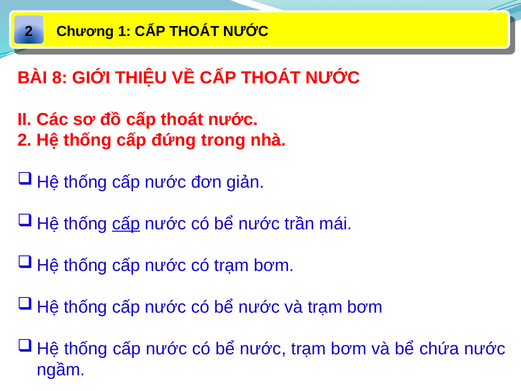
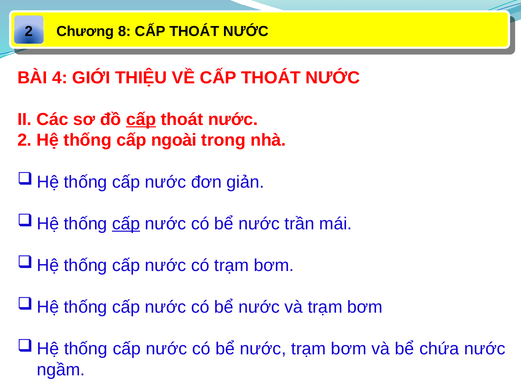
1: 1 -> 8 (125, 31)
8: 8 -> 4 (60, 78)
cấp underline: none -> present (141, 119)
đứng: đứng -> ngoài (174, 140)
